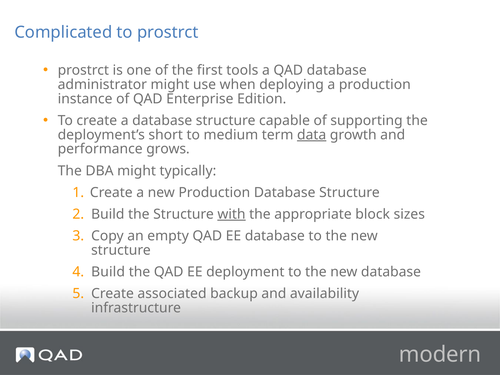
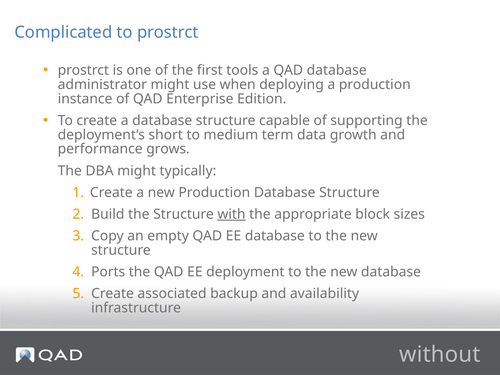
data underline: present -> none (312, 135)
Build: Build -> Ports (108, 272)
modern: modern -> without (440, 355)
